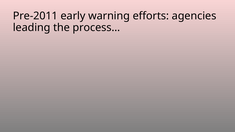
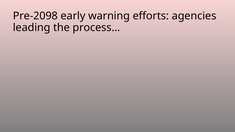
Pre-2011: Pre-2011 -> Pre-2098 (35, 16)
